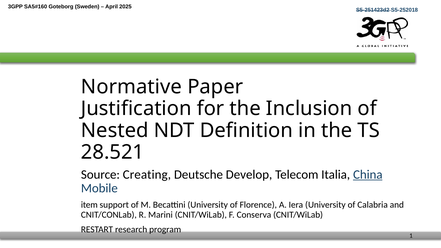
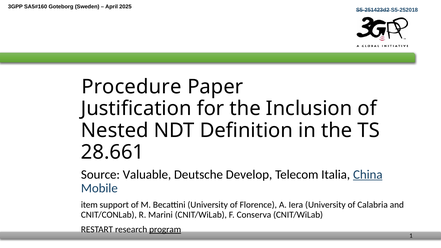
Normative: Normative -> Procedure (131, 87)
28.521: 28.521 -> 28.661 (113, 152)
Creating: Creating -> Valuable (147, 175)
program underline: none -> present (165, 229)
